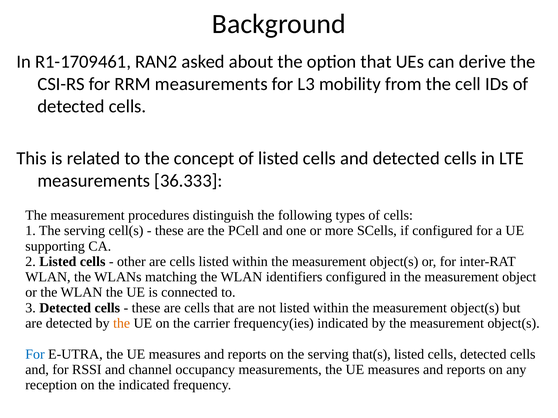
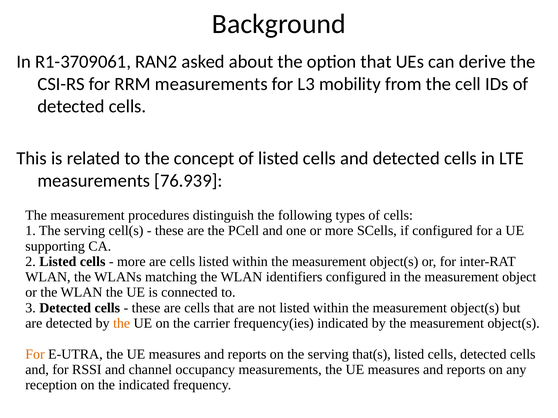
R1-1709461: R1-1709461 -> R1-3709061 (83, 62)
36.333: 36.333 -> 76.939 (188, 181)
other: other -> more (131, 262)
For colour: blue -> orange (35, 354)
